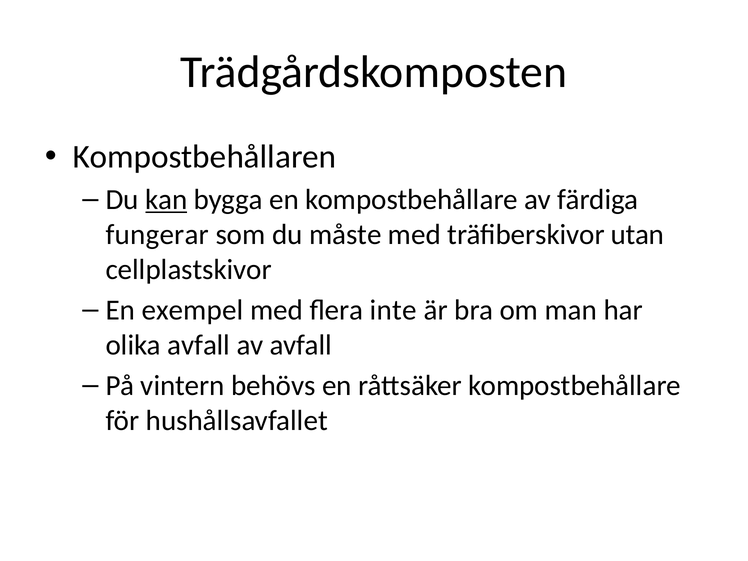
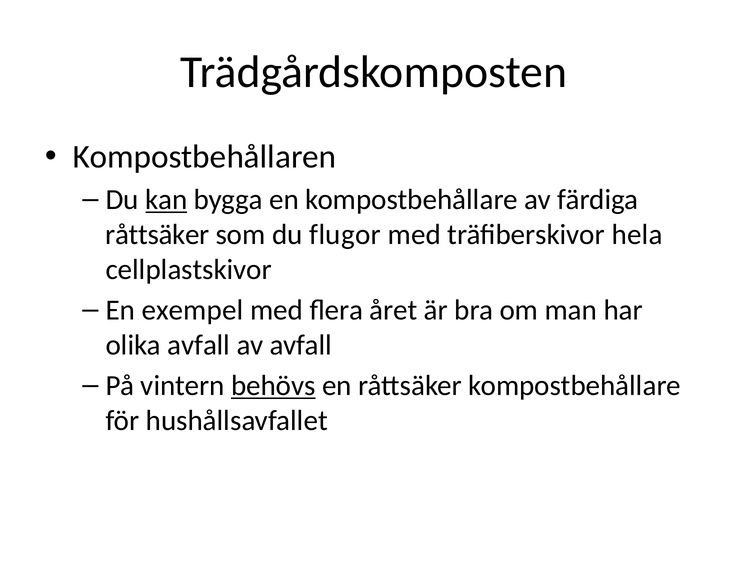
fungerar: fungerar -> råttsäker (157, 235)
måste: måste -> flugor (345, 235)
utan: utan -> hela (637, 235)
inte: inte -> året (393, 310)
behövs underline: none -> present (273, 386)
